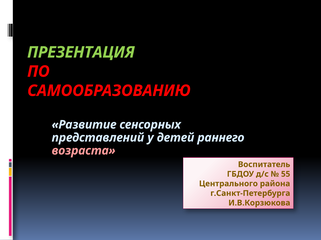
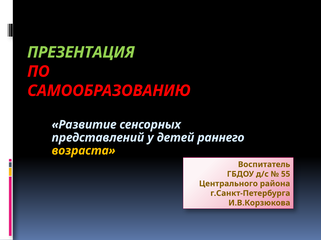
возраста colour: pink -> yellow (84, 151)
